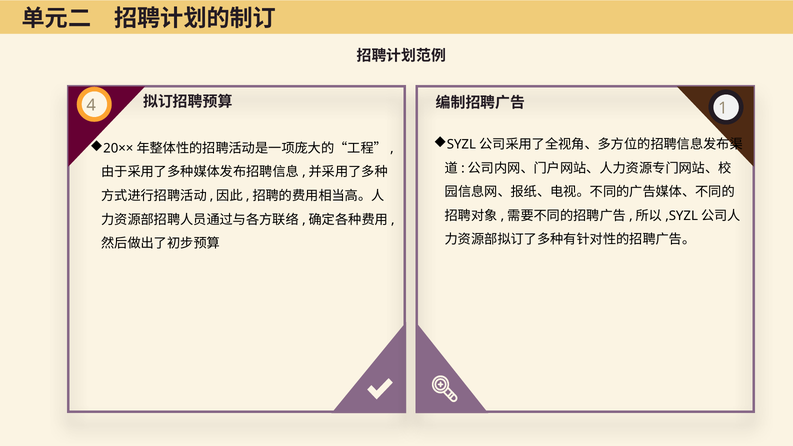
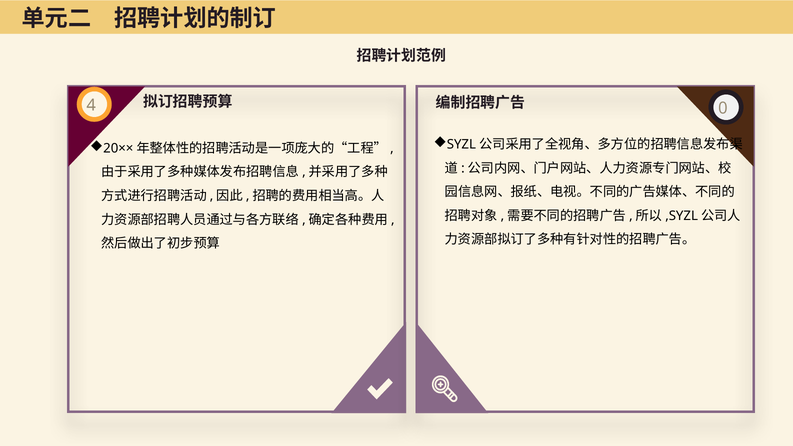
1: 1 -> 0 (723, 108)
